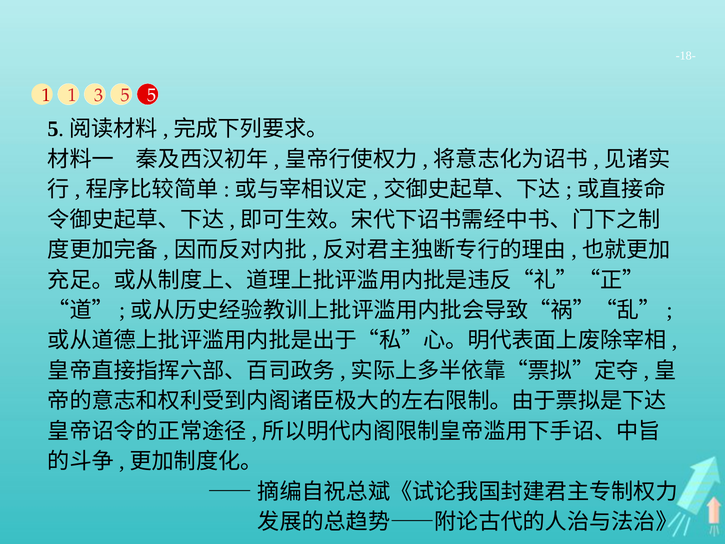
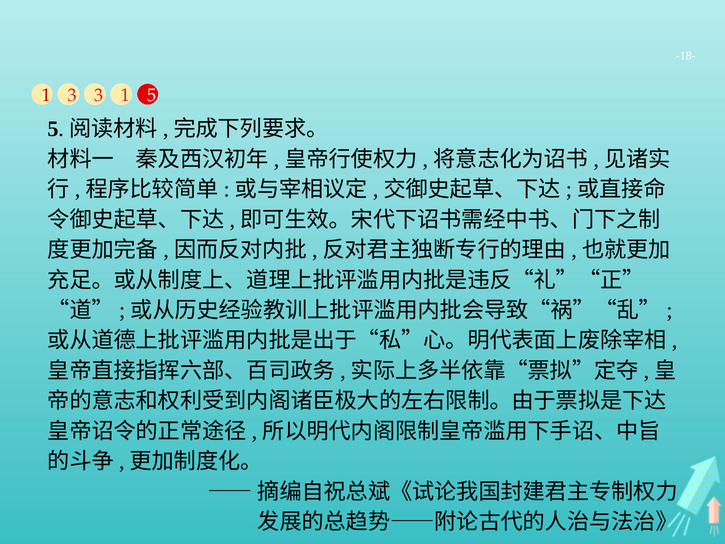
1 1: 1 -> 3 (72, 95)
3 5: 5 -> 1 (125, 95)
